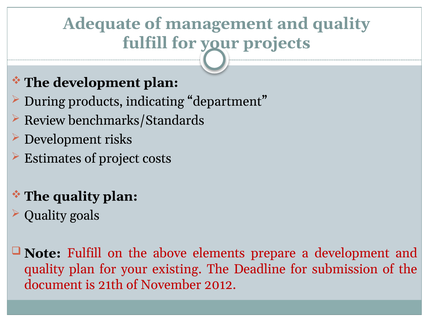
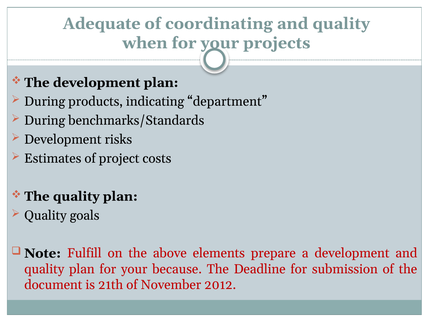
management: management -> coordinating (219, 24)
fulfill: fulfill -> when (145, 43)
Review: Review -> During (45, 120)
existing: existing -> because (177, 269)
